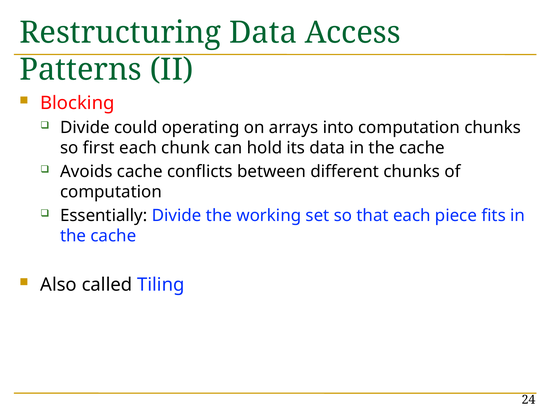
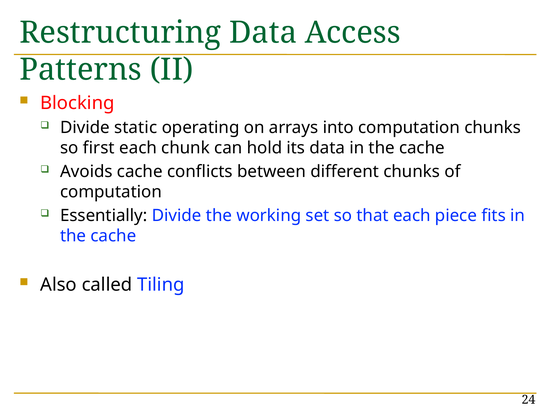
could: could -> static (136, 128)
